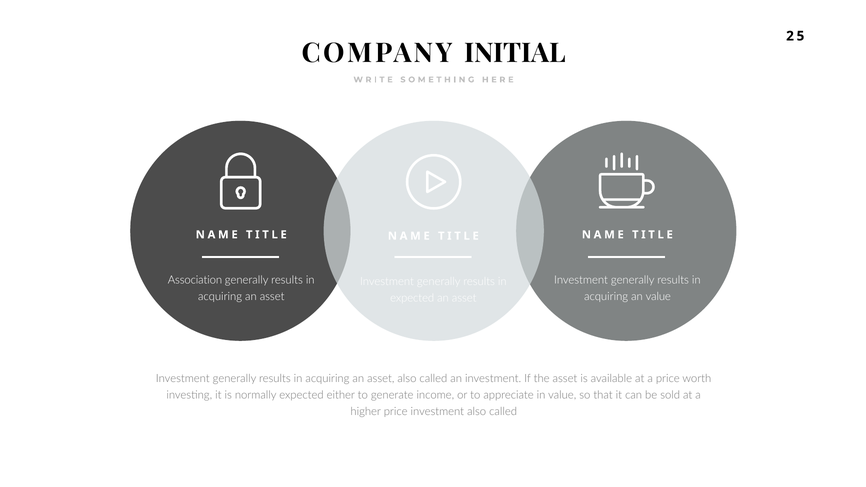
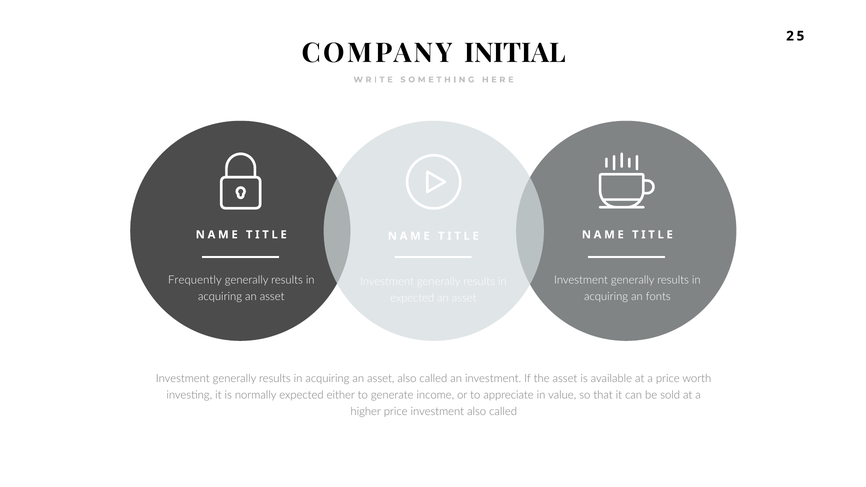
Association: Association -> Frequently (195, 280)
an value: value -> fonts (658, 297)
